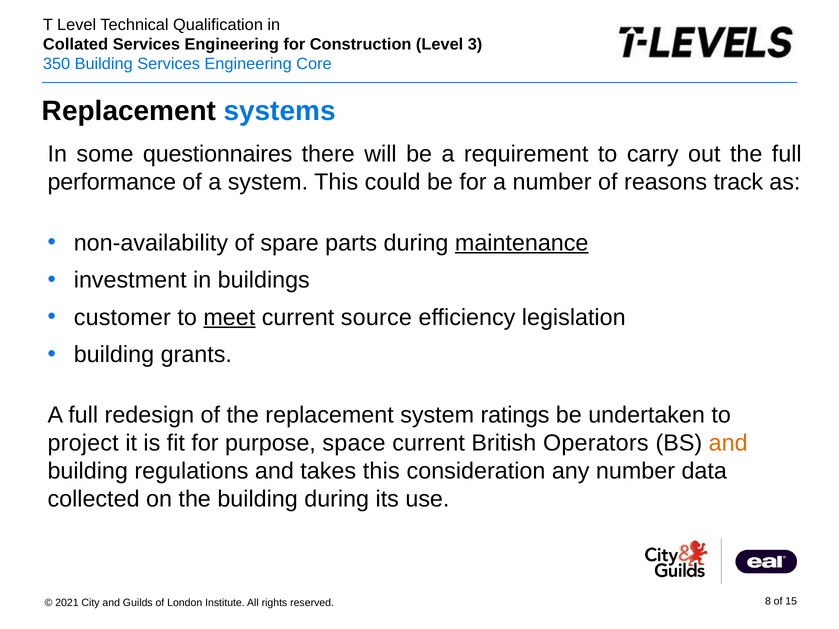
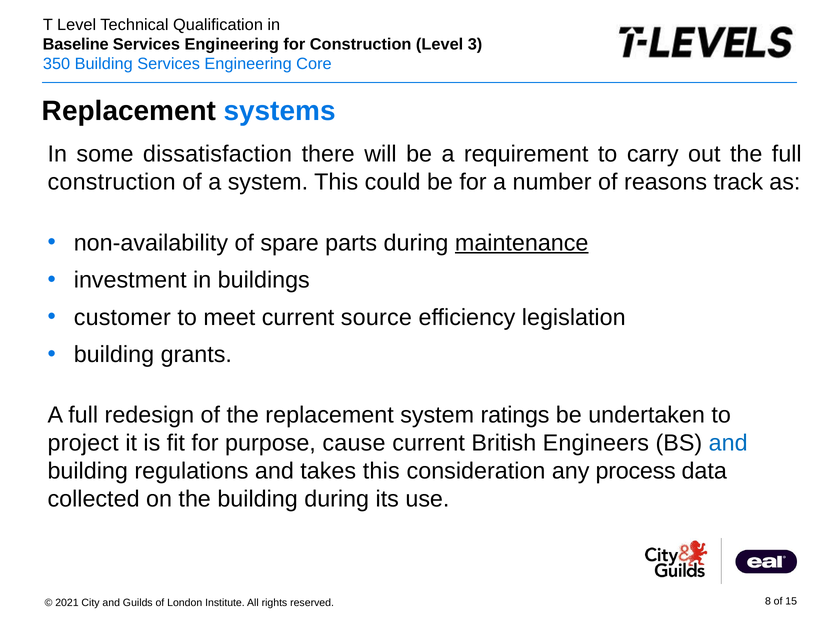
Collated: Collated -> Baseline (76, 44)
questionnaires: questionnaires -> dissatisfaction (217, 154)
performance: performance -> construction (112, 182)
meet underline: present -> none (229, 318)
space: space -> cause (354, 443)
Operators: Operators -> Engineers (596, 443)
and colour: orange -> blue (728, 443)
any number: number -> process (636, 471)
